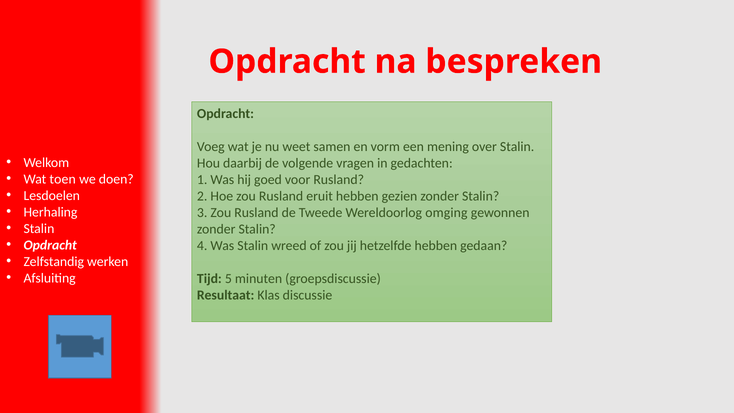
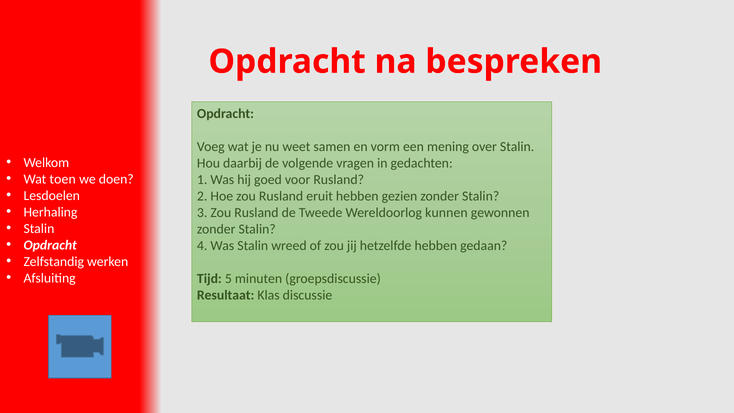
omging: omging -> kunnen (446, 213)
